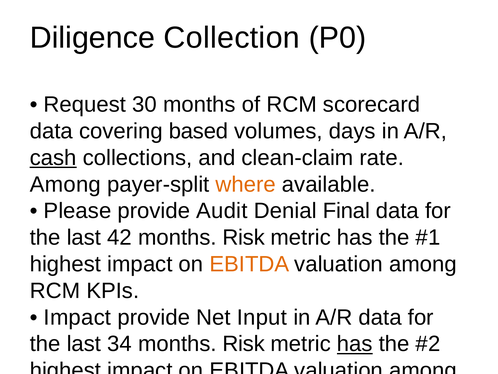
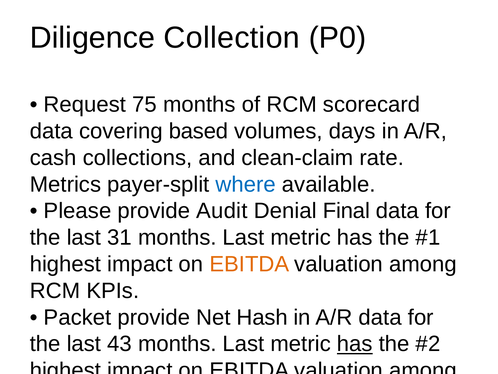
30: 30 -> 75 (145, 104)
cash underline: present -> none (53, 158)
Among: Among -> Metrics (65, 184)
where colour: orange -> blue (246, 184)
42: 42 -> 31 (120, 237)
Risk: Risk -> Last (243, 237)
Impact: Impact -> Packet (77, 317)
Input: Input -> Hash (262, 317)
34: 34 -> 43 (120, 344)
Risk: Risk -> Last (243, 344)
